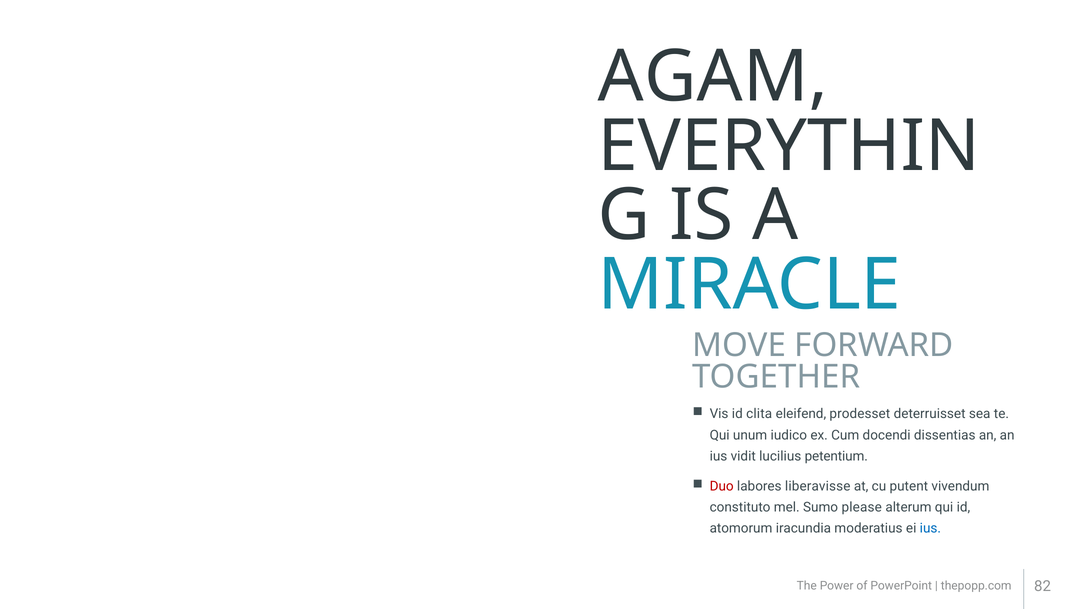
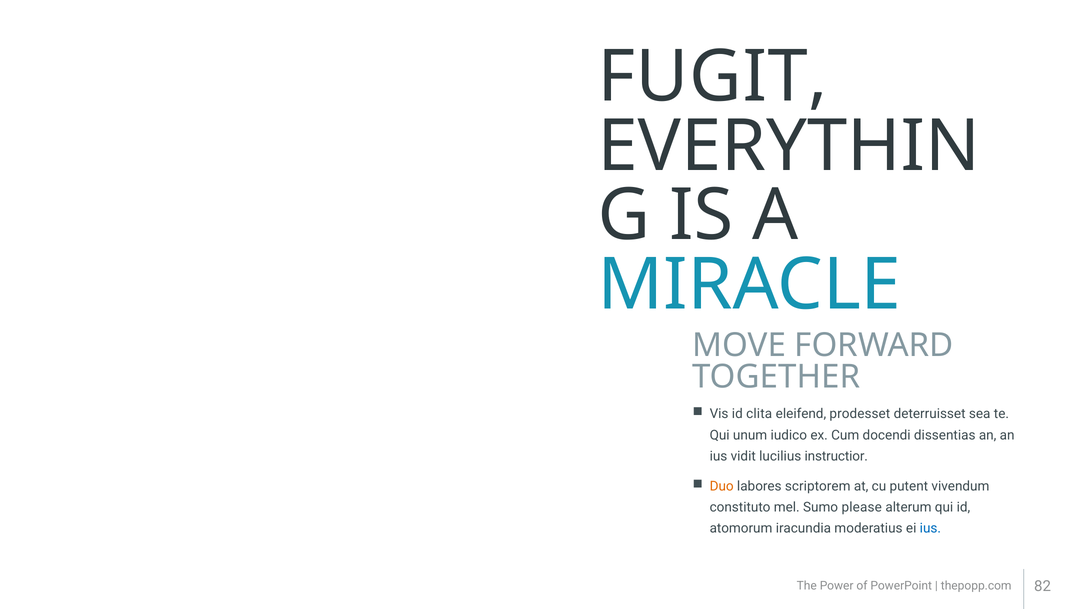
AGAM: AGAM -> FUGIT (713, 77)
petentium: petentium -> instructior (836, 456)
Duo colour: red -> orange (722, 486)
liberavisse: liberavisse -> scriptorem (818, 486)
